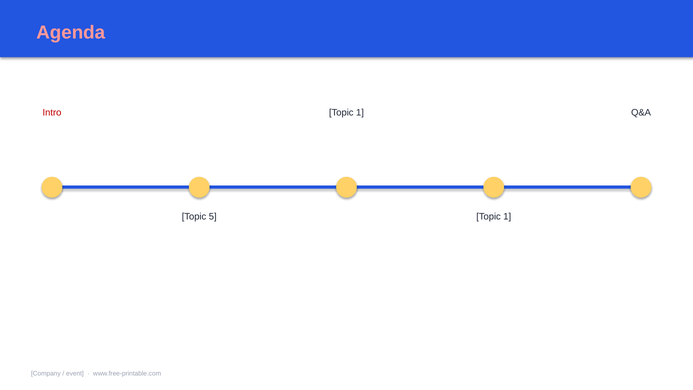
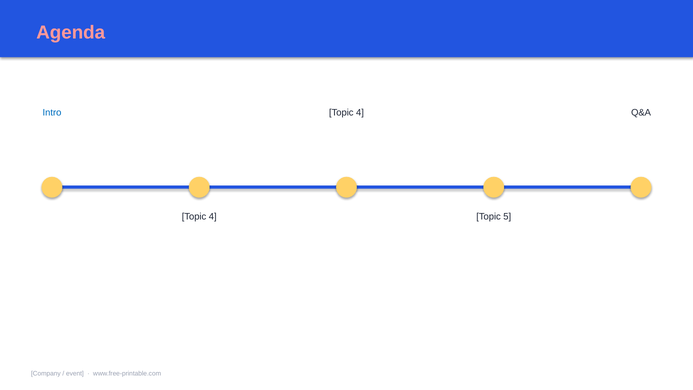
Intro colour: red -> blue (52, 113)
1: 1 -> 4 (360, 113)
5: 5 -> 4 (213, 217)
1: 1 -> 5 (507, 217)
